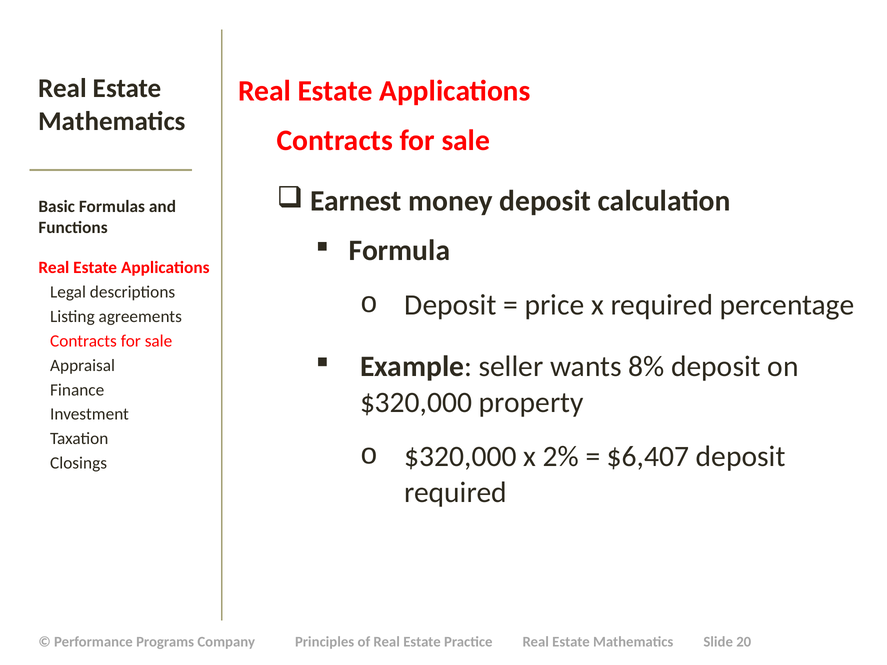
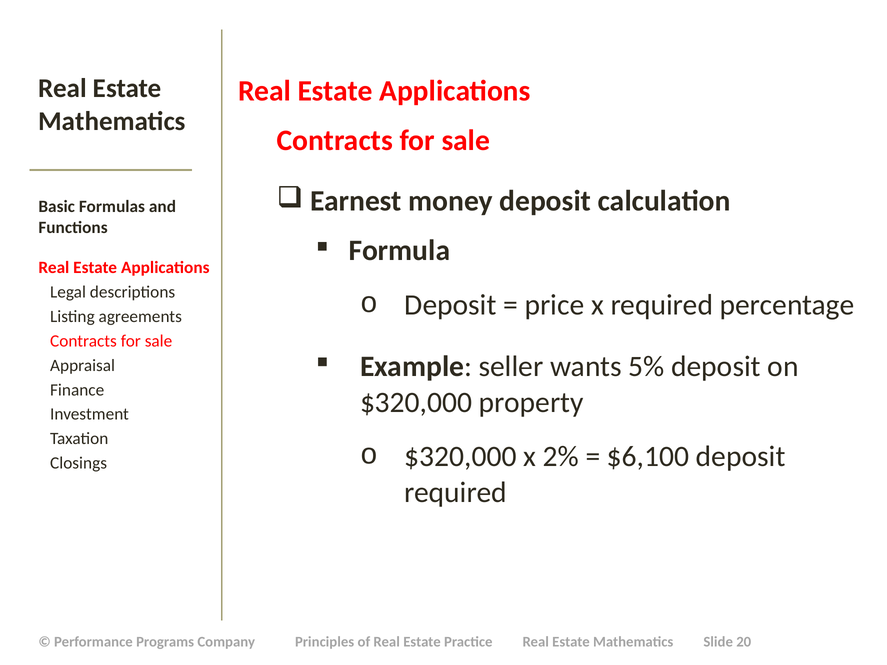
8%: 8% -> 5% (646, 366)
$6,407: $6,407 -> $6,100 (648, 457)
